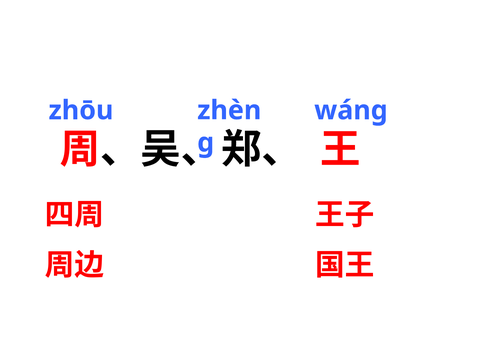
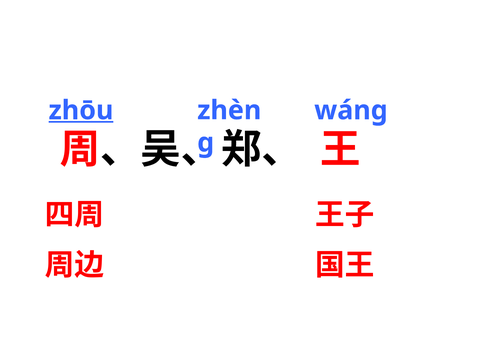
zhōu underline: none -> present (81, 110)
